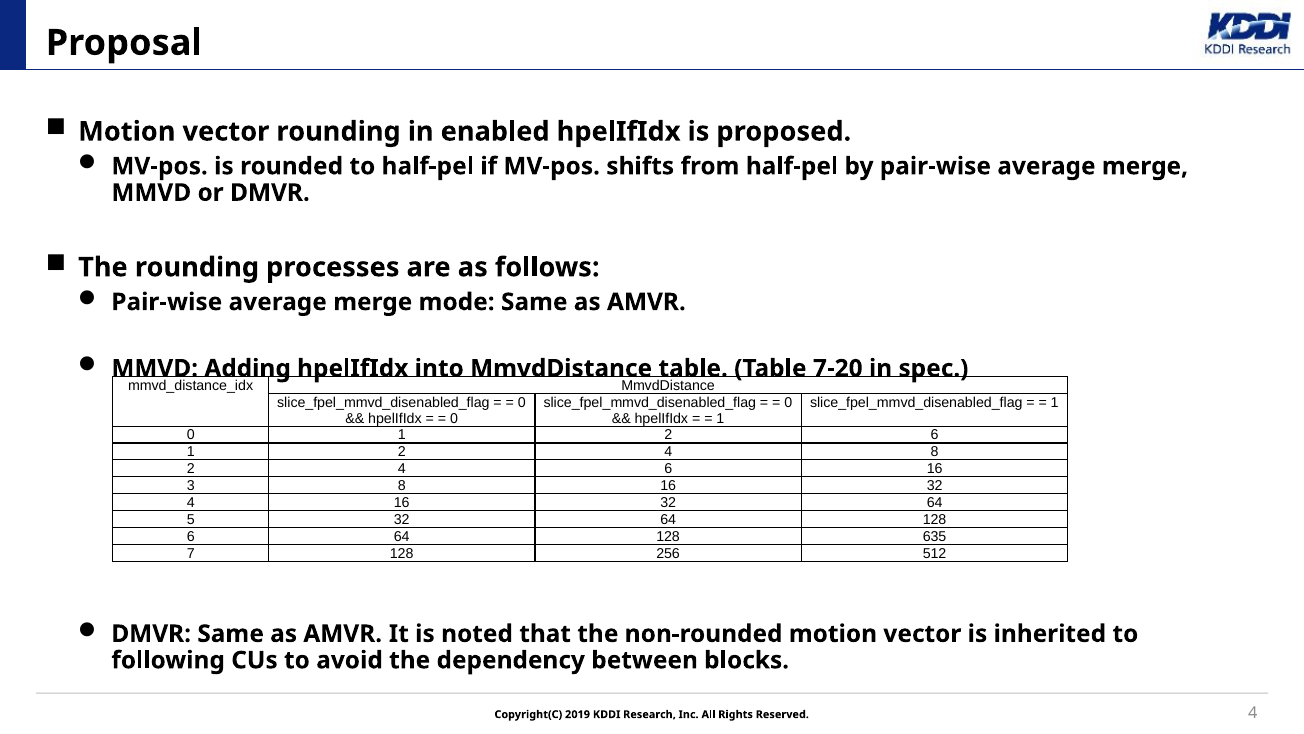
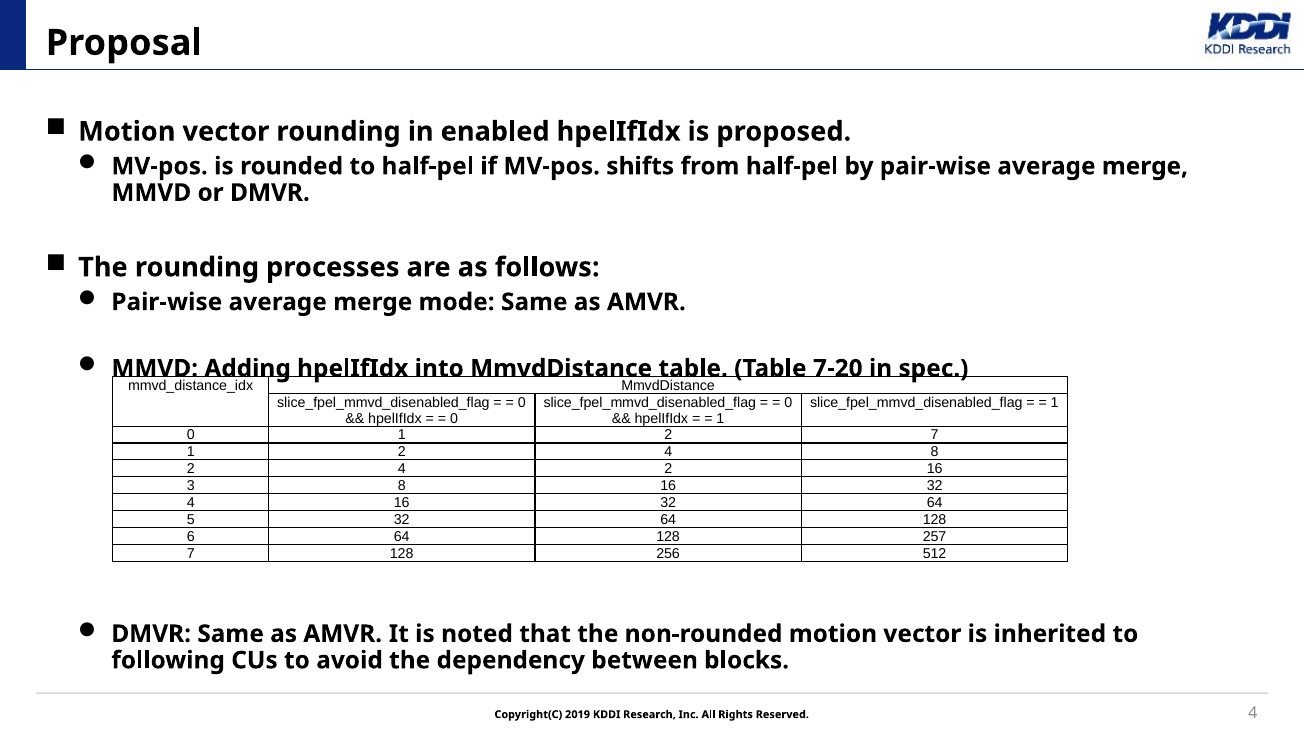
2 6: 6 -> 7 (935, 435)
4 6: 6 -> 2 (668, 469)
635: 635 -> 257 (935, 536)
